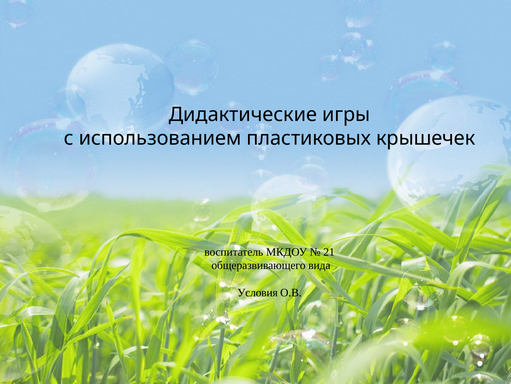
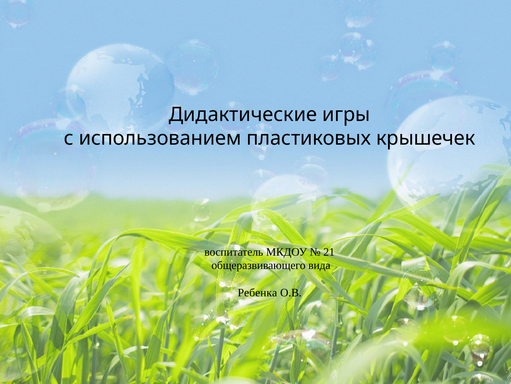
Условия: Условия -> Ребенка (257, 292)
